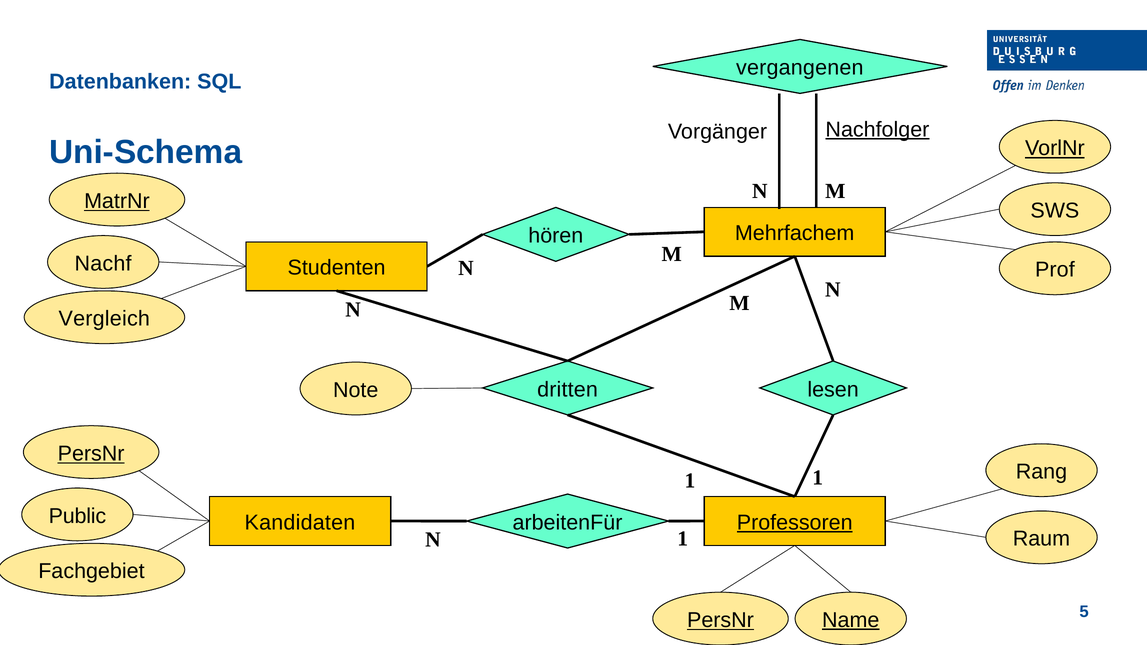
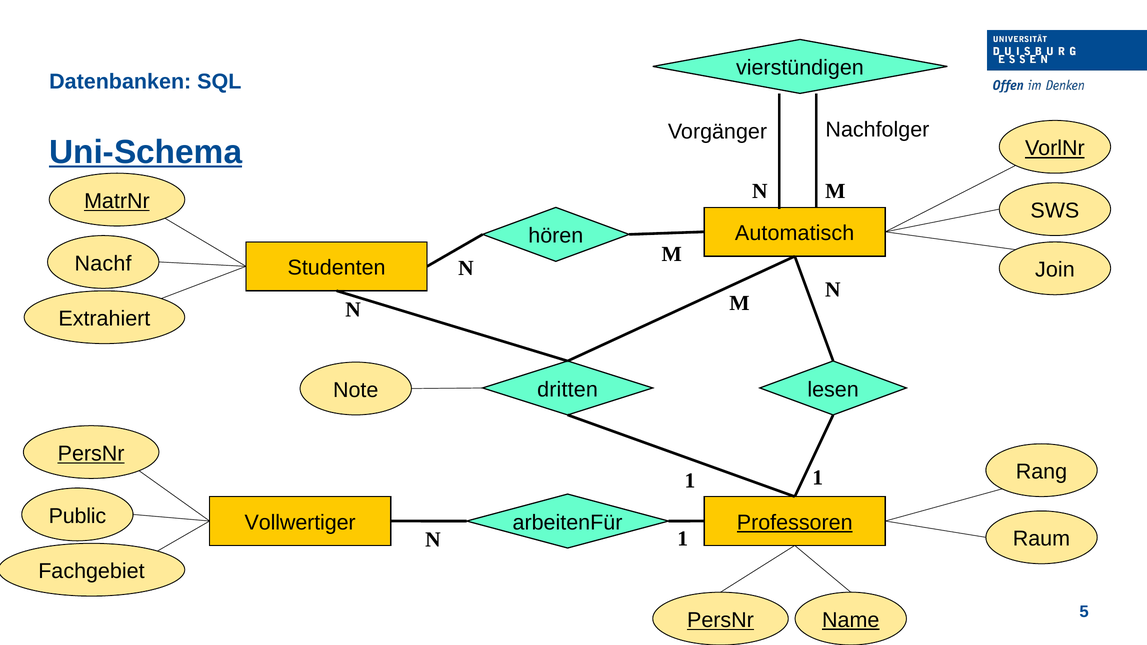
vergangenen: vergangenen -> vierstündigen (800, 68)
Nachfolger underline: present -> none (877, 129)
Uni-Schema underline: none -> present (146, 152)
Mehrfachem: Mehrfachem -> Automatisch (795, 233)
Prof: Prof -> Join (1055, 270)
Vergleich: Vergleich -> Extrahiert (104, 319)
Kandidaten: Kandidaten -> Vollwertiger (300, 523)
